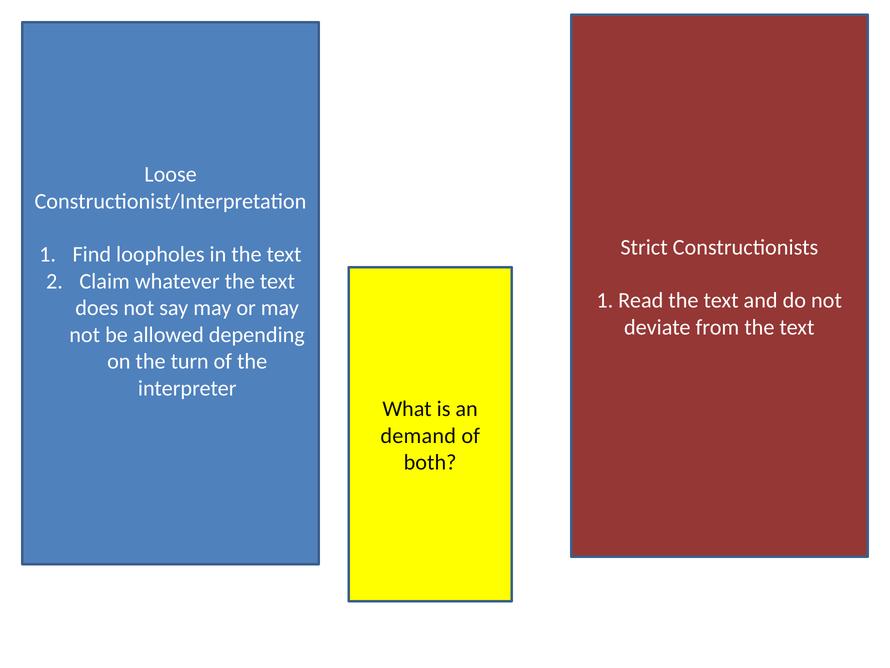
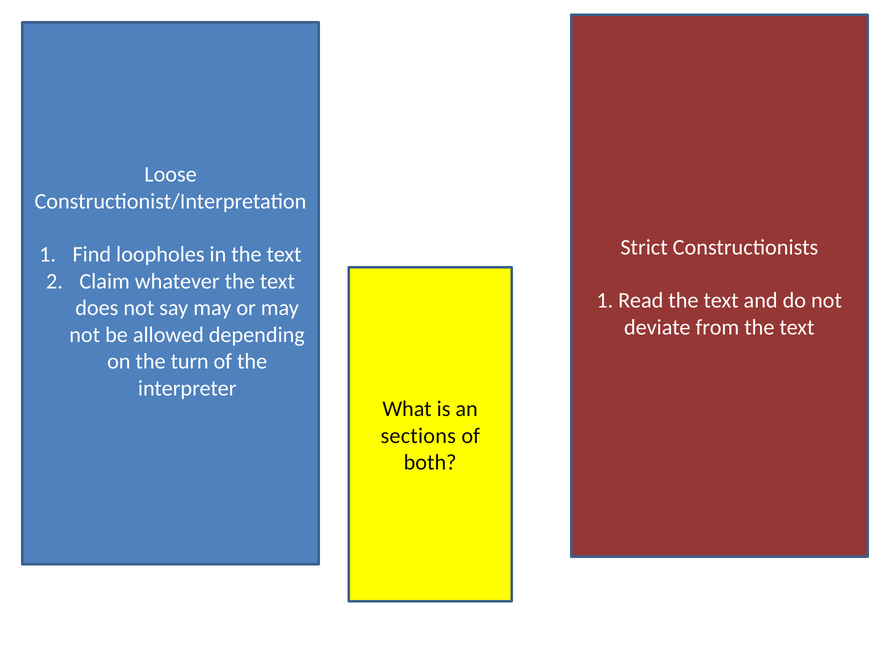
demand: demand -> sections (418, 435)
